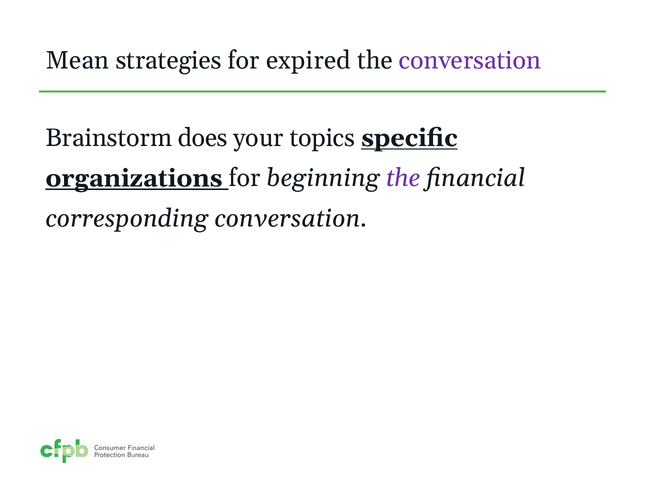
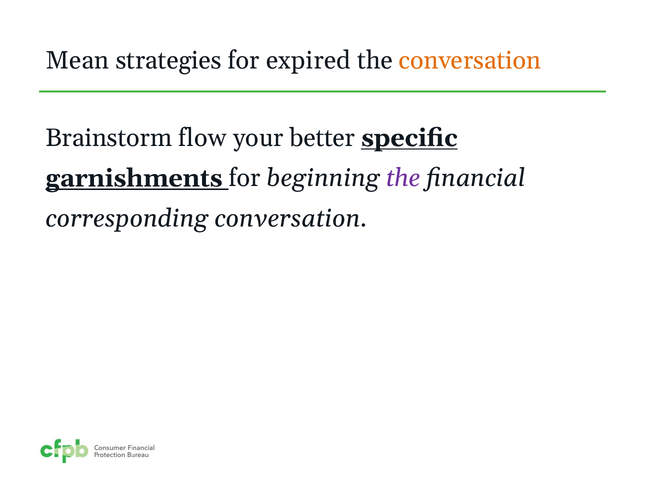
conversation colour: purple -> orange (470, 60)
does: does -> flow (203, 138)
topics: topics -> better (322, 138)
organizations: organizations -> garnishments (134, 178)
